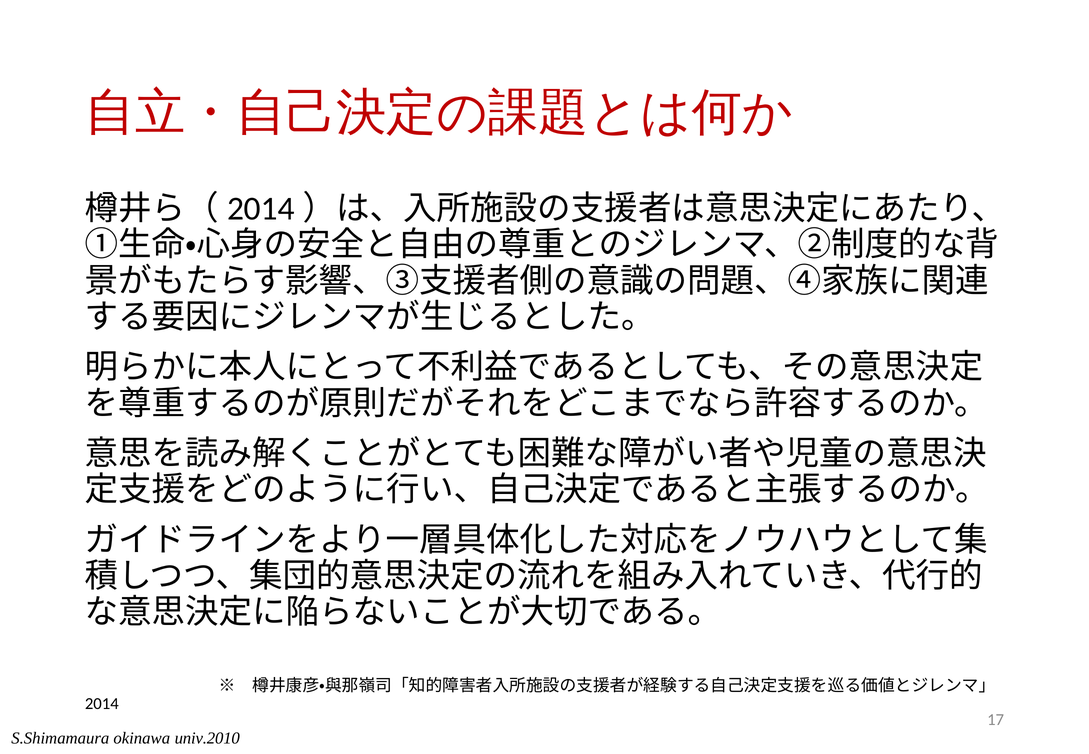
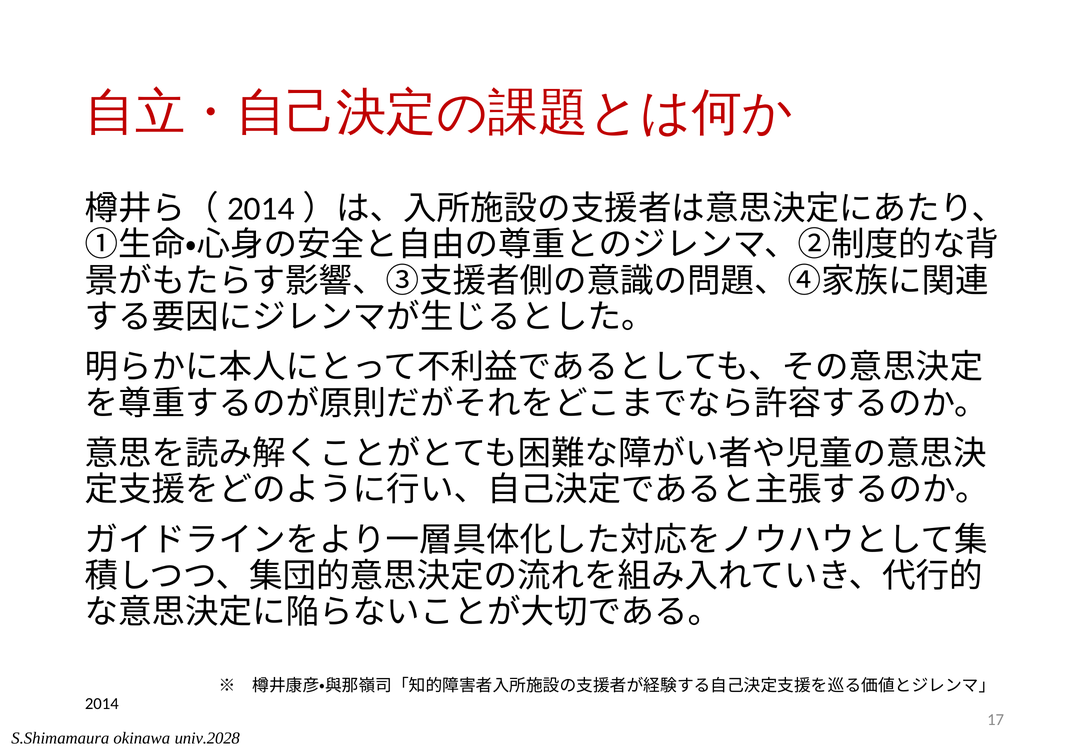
univ.2010: univ.2010 -> univ.2028 (207, 738)
